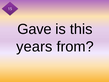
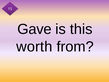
years: years -> worth (34, 47)
